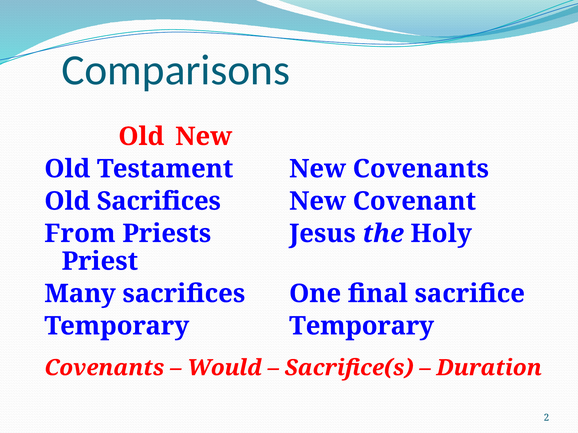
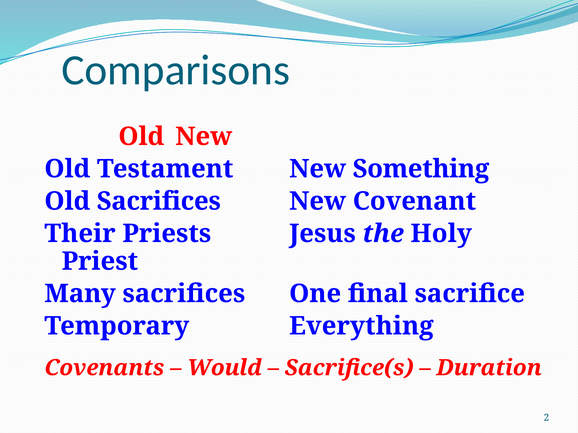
New Covenants: Covenants -> Something (421, 169)
From: From -> Their (80, 234)
Temporary Temporary: Temporary -> Everything (361, 326)
